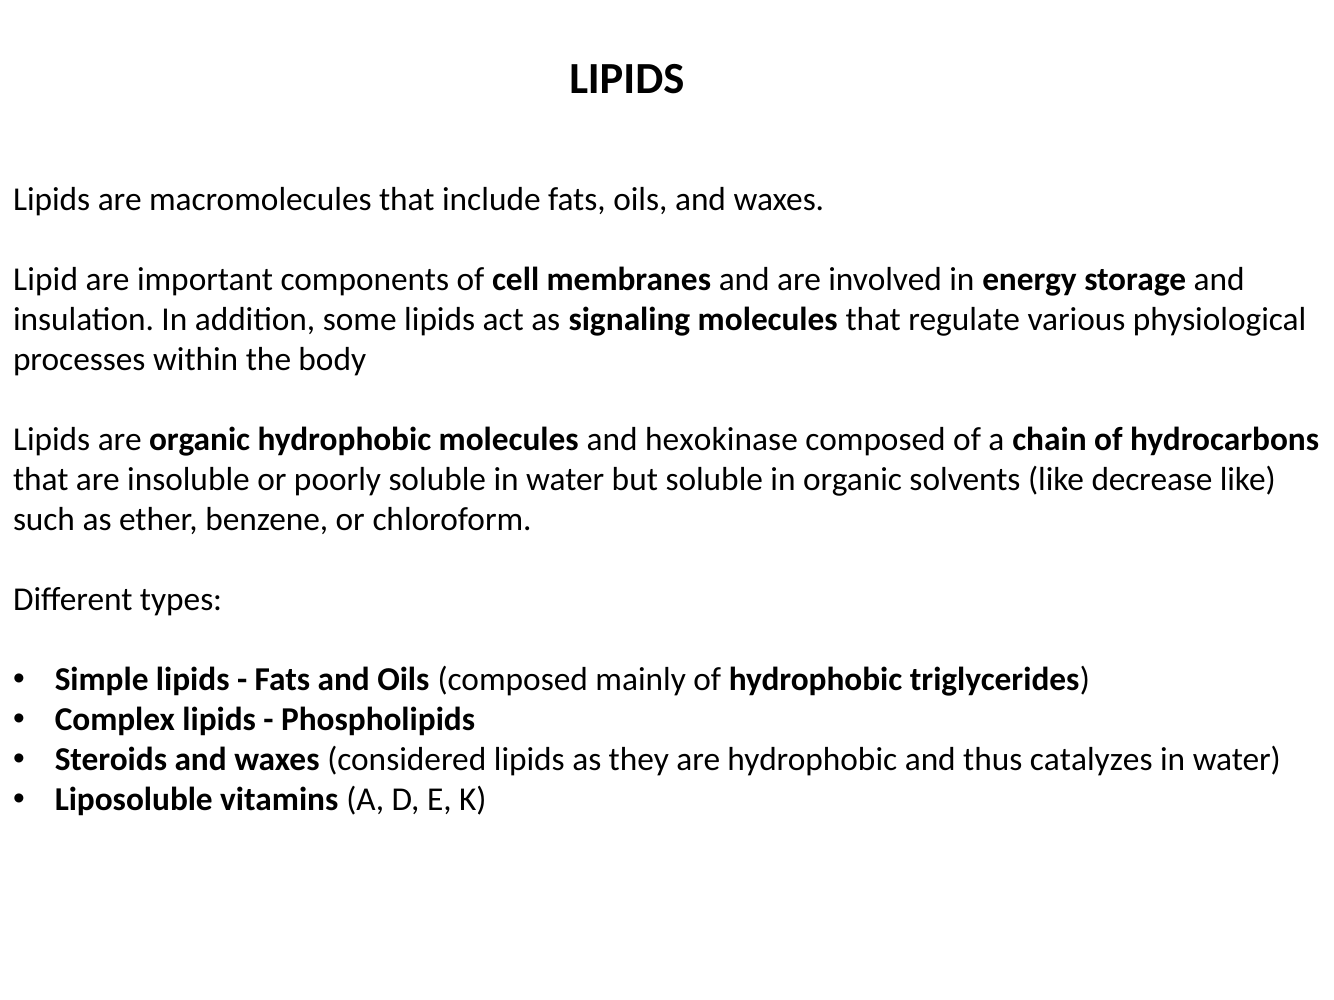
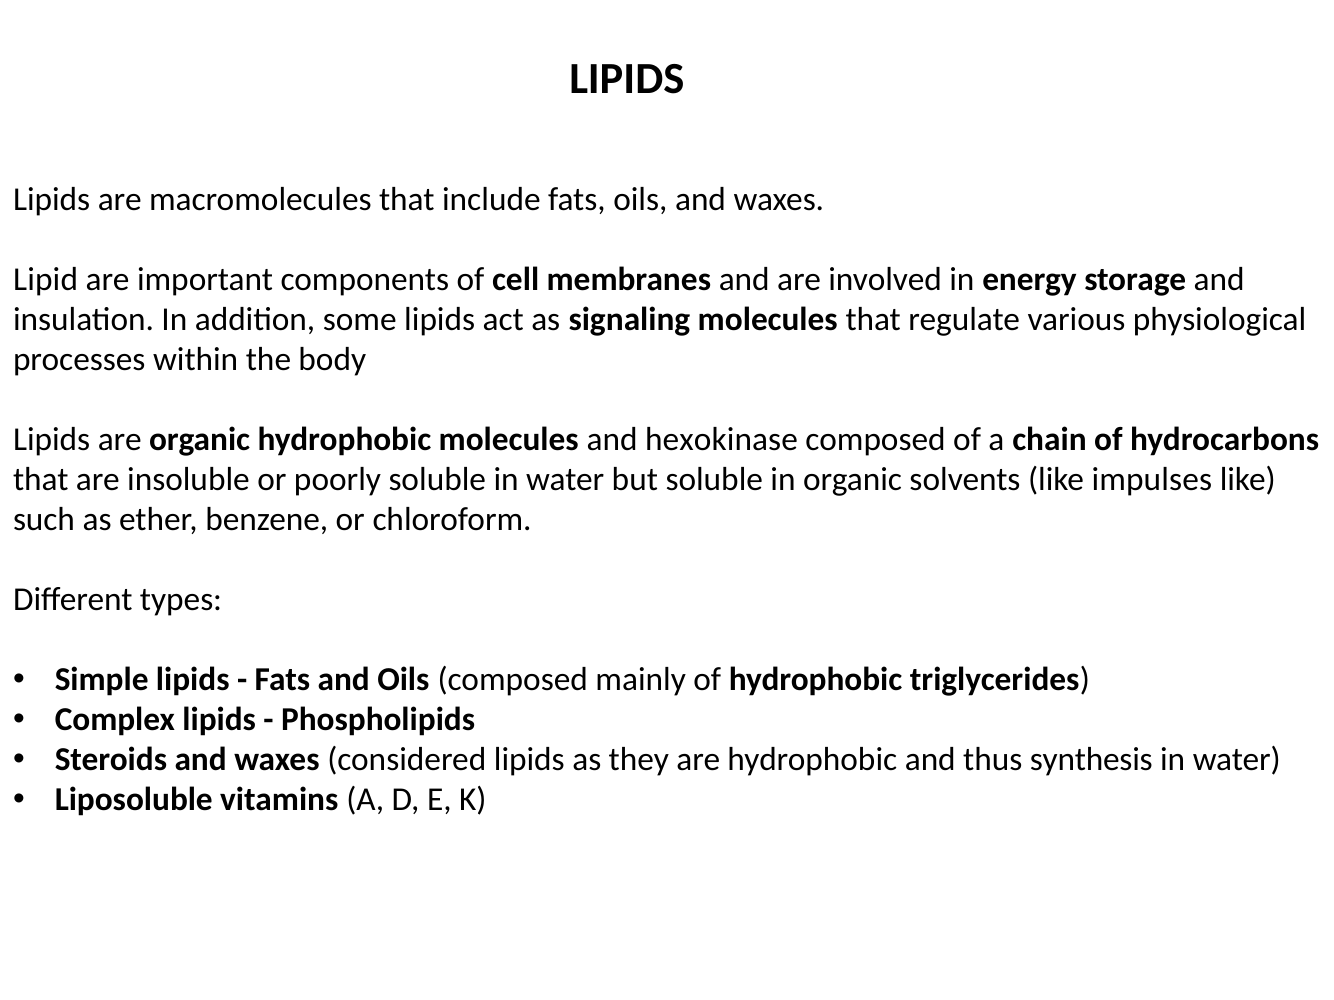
decrease: decrease -> impulses (1152, 480)
catalyzes: catalyzes -> synthesis (1091, 760)
